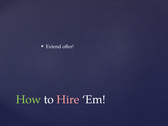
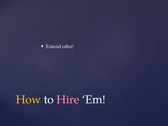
How colour: light green -> yellow (29, 99)
